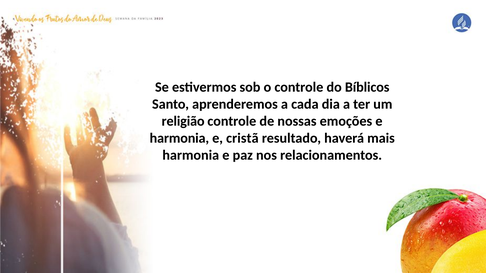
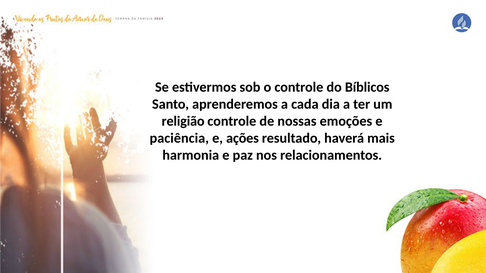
harmonia: harmonia -> paciência (179, 138)
cristã: cristã -> ações (242, 138)
